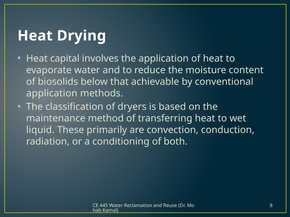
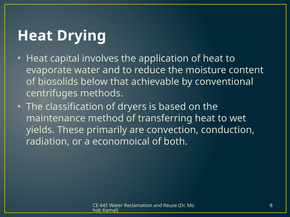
application: application -> centrifuges (52, 93)
liquid: liquid -> yields (40, 130)
conditioning: conditioning -> economoical (121, 142)
